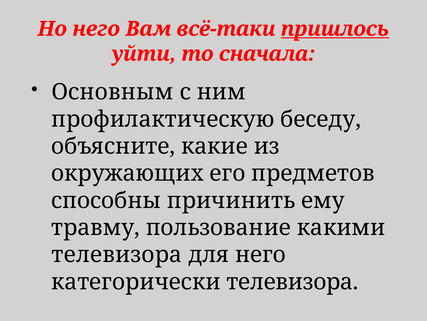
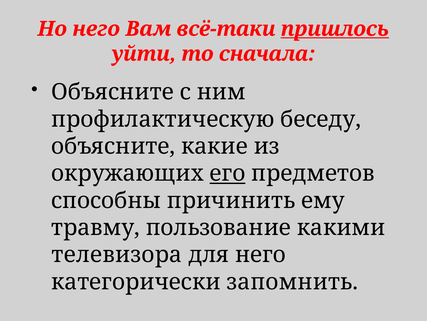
Основным: Основным -> Объясните (113, 92)
его underline: none -> present (227, 173)
категорически телевизора: телевизора -> запомнить (292, 281)
